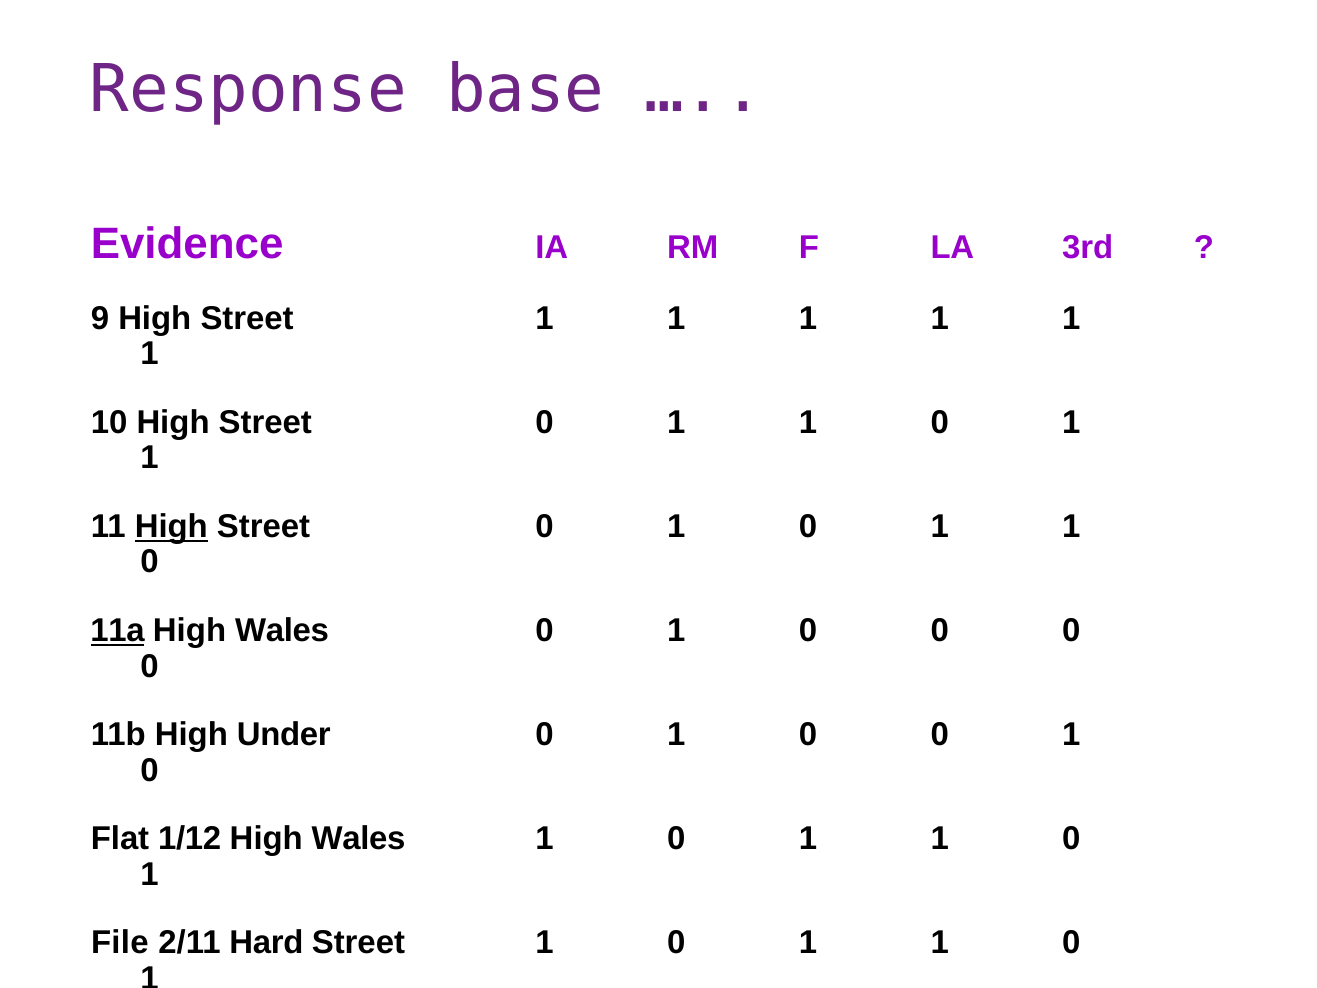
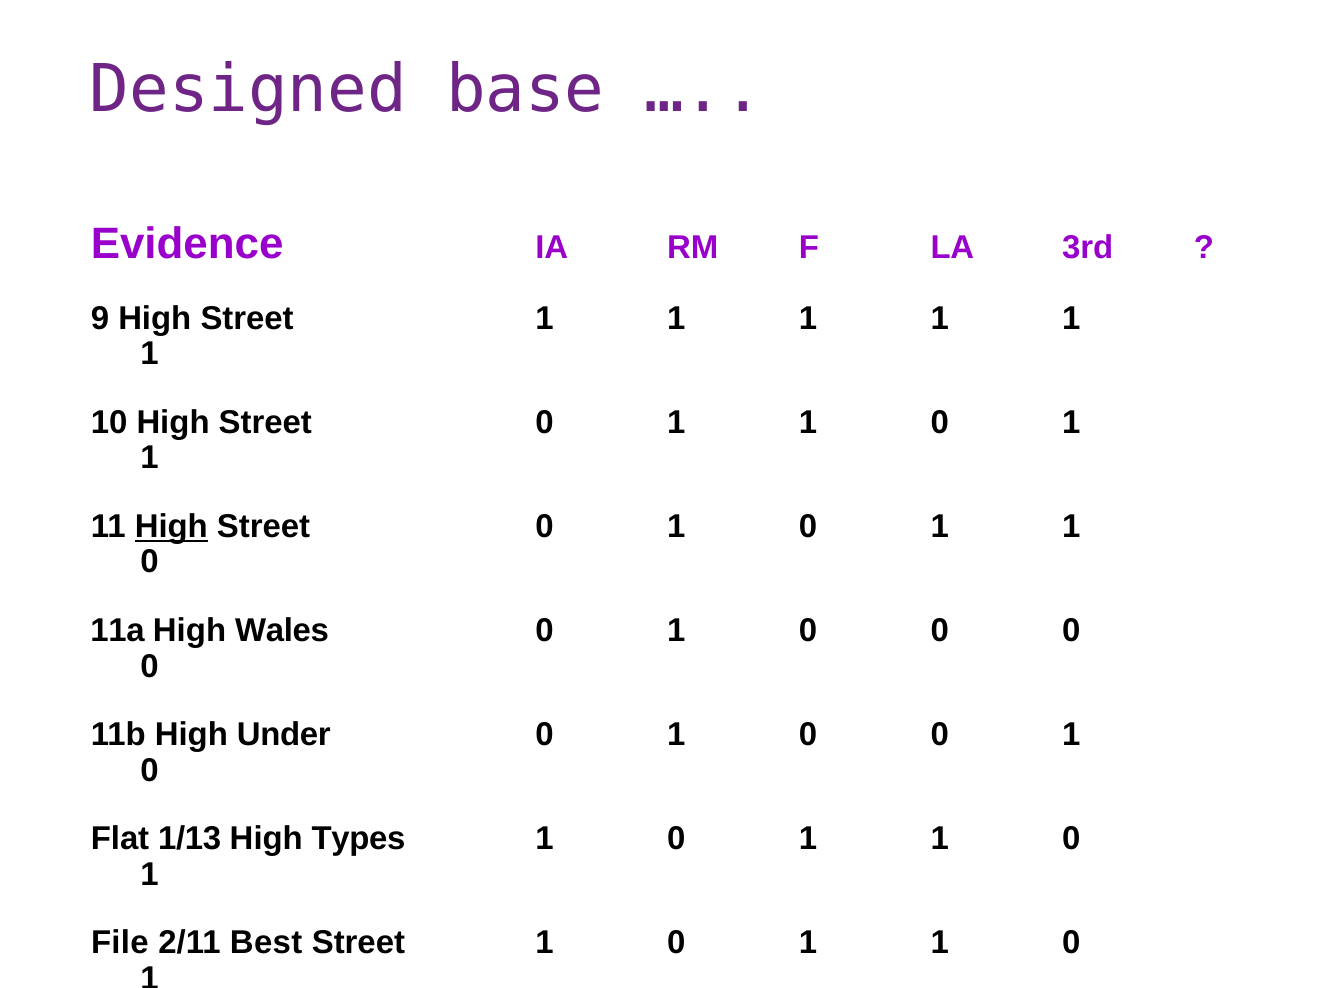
Response: Response -> Designed (248, 90)
11a underline: present -> none (118, 630)
1/12: 1/12 -> 1/13 (190, 839)
Wales: Wales -> Types (359, 839)
Hard: Hard -> Best (266, 943)
